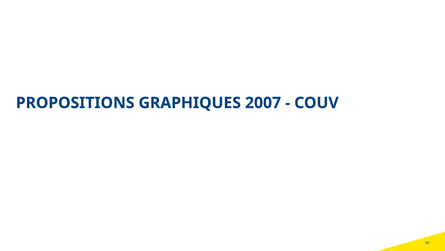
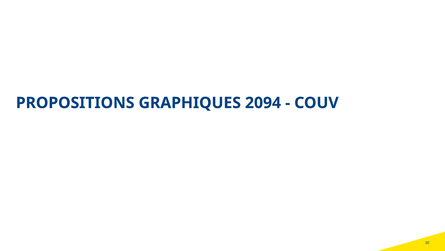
2007: 2007 -> 2094 (263, 103)
